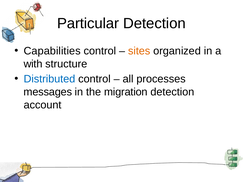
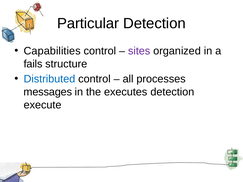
sites colour: orange -> purple (139, 51)
with: with -> fails (33, 64)
migration: migration -> executes (126, 92)
account: account -> execute (43, 105)
